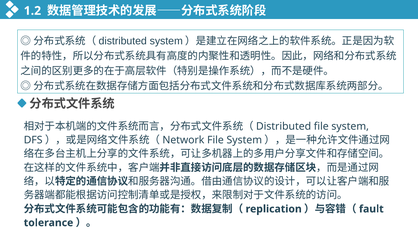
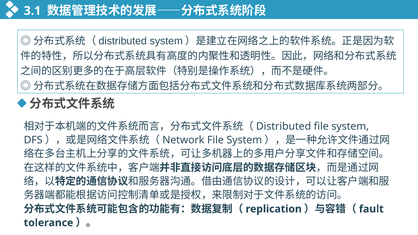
1.2: 1.2 -> 3.1 (32, 11)
